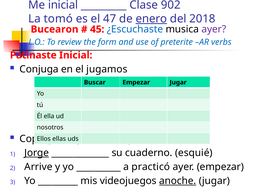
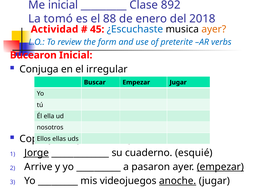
902: 902 -> 892 (171, 5)
47: 47 -> 88 (110, 19)
enero underline: present -> none (151, 19)
Bucearon: Bucearon -> Actividad (55, 29)
ayer colour: purple -> orange (214, 29)
Patinaste: Patinaste -> Bucearon (33, 55)
jugamos: jugamos -> irregular (107, 69)
practicó: practicó -> pasaron (151, 167)
empezar underline: none -> present (220, 167)
